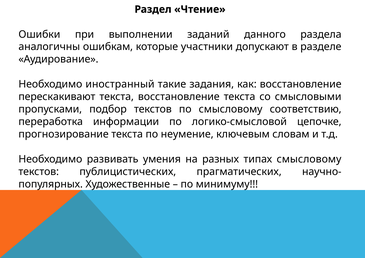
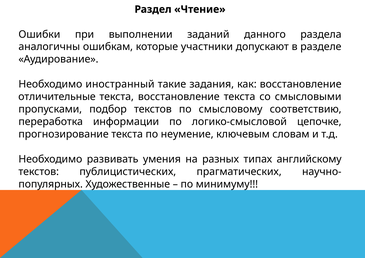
перескакивают: перескакивают -> отличительные (57, 97)
типах смысловому: смысловому -> английскому (309, 159)
